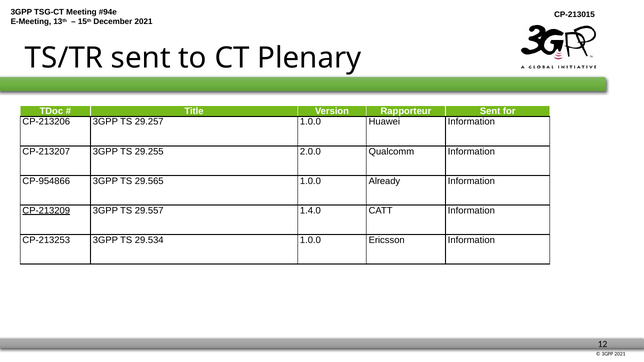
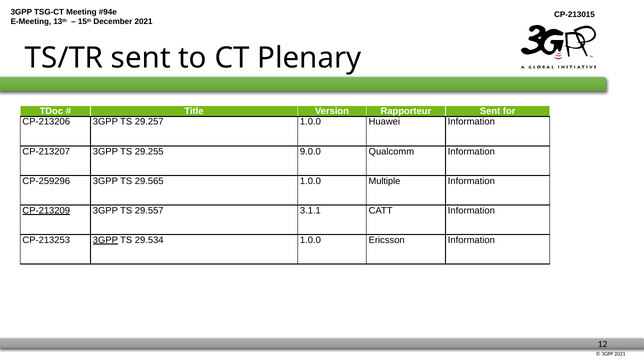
2.0.0: 2.0.0 -> 9.0.0 (310, 152)
CP-954866: CP-954866 -> CP-259296 (46, 181)
Already: Already -> Multiple (384, 181)
1.4.0: 1.4.0 -> 3.1.1 (310, 211)
3GPP underline: none -> present (105, 240)
